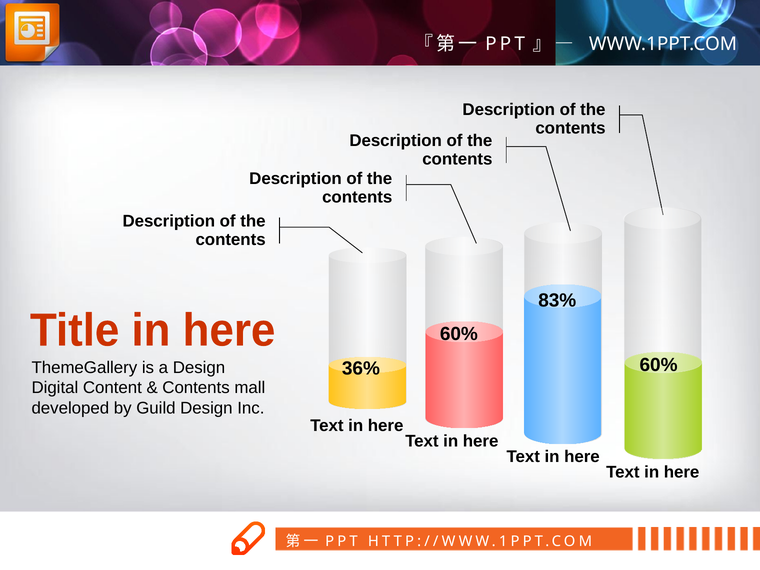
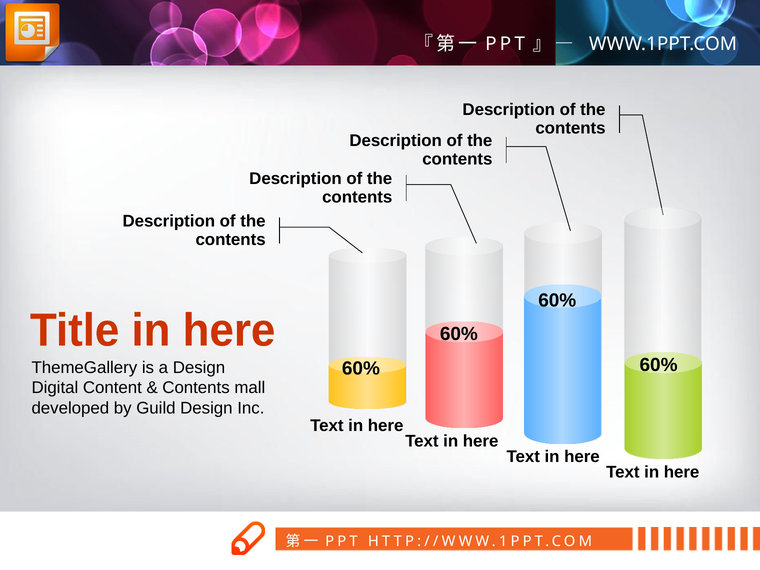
83%: 83% -> 60% (557, 300)
36%: 36% -> 60% (361, 369)
